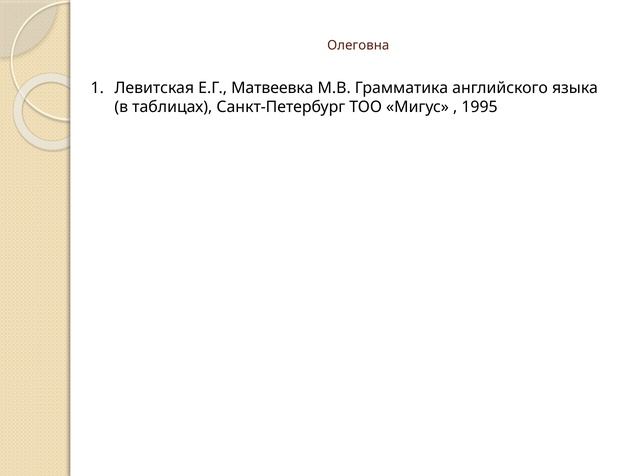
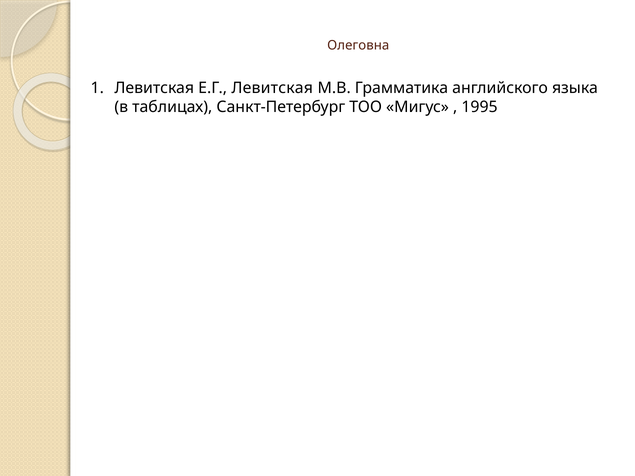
Е.Г Матвеевка: Матвеевка -> Левитская (272, 88)
